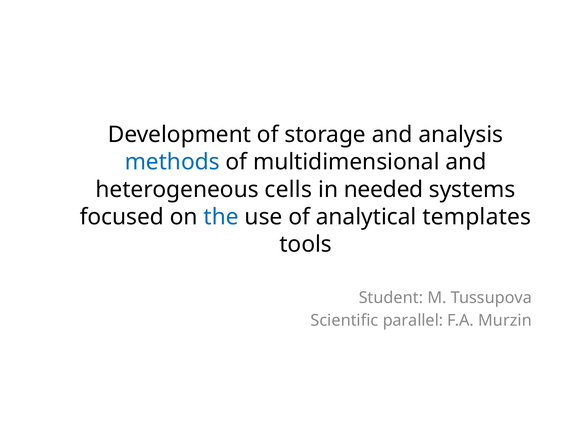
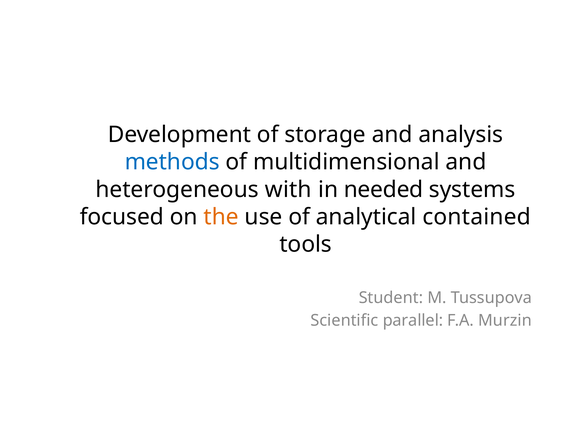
cells: cells -> with (288, 189)
the colour: blue -> orange (221, 217)
templates: templates -> contained (477, 217)
